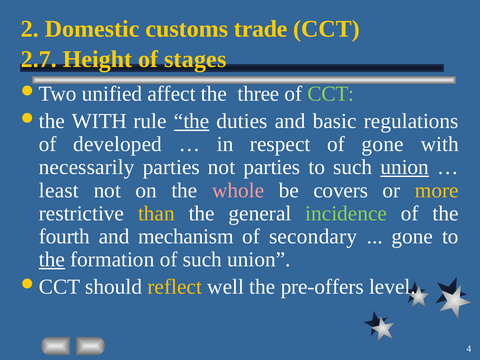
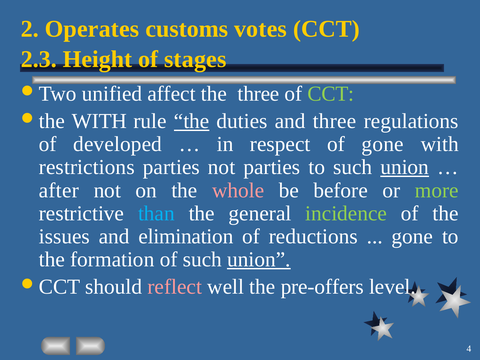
Domestic: Domestic -> Operates (92, 29)
trade: trade -> votes (261, 29)
2.7: 2.7 -> 2.3 (39, 59)
and basic: basic -> three (335, 121)
necessarily: necessarily -> restrictions (87, 167)
least: least -> after (59, 190)
covers: covers -> before (341, 190)
more colour: yellow -> light green (437, 190)
than colour: yellow -> light blue (156, 213)
fourth: fourth -> issues (64, 236)
mechanism: mechanism -> elimination (186, 236)
secondary: secondary -> reductions (313, 236)
the underline: present -> none (52, 259)
union underline: none -> present (259, 259)
reflect colour: yellow -> pink (175, 287)
